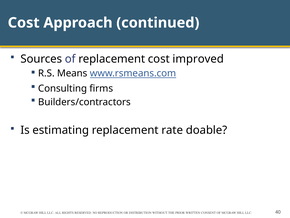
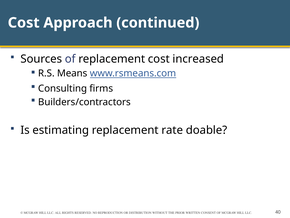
improved: improved -> increased (198, 59)
